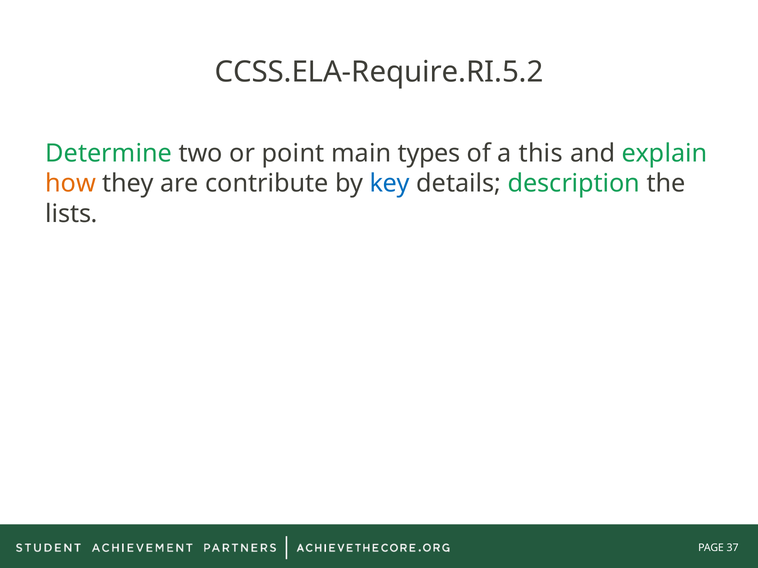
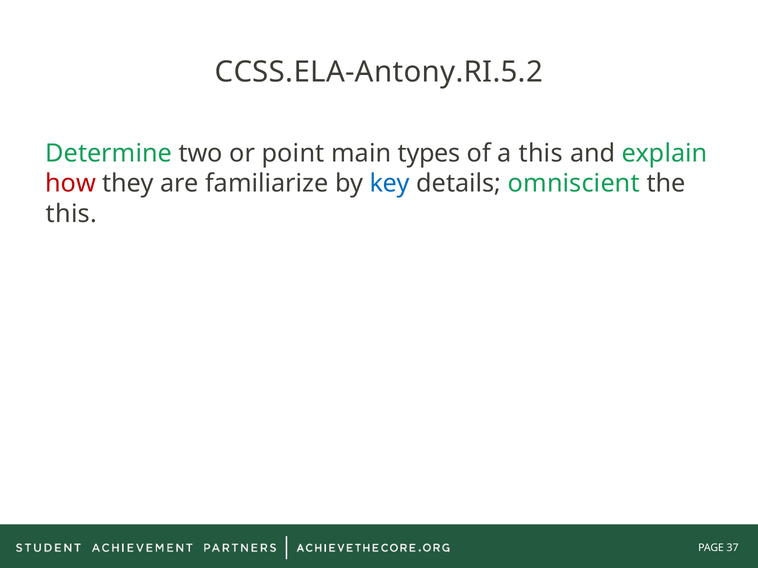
CCSS.ELA-Require.RI.5.2: CCSS.ELA-Require.RI.5.2 -> CCSS.ELA-Antony.RI.5.2 (379, 72)
how colour: orange -> red (71, 184)
contribute: contribute -> familiarize (267, 184)
description: description -> omniscient (574, 184)
lists: lists -> this (71, 214)
